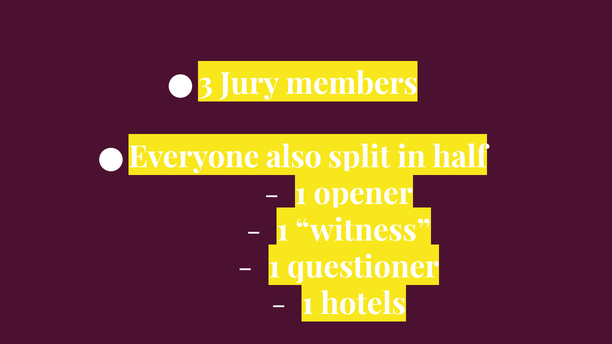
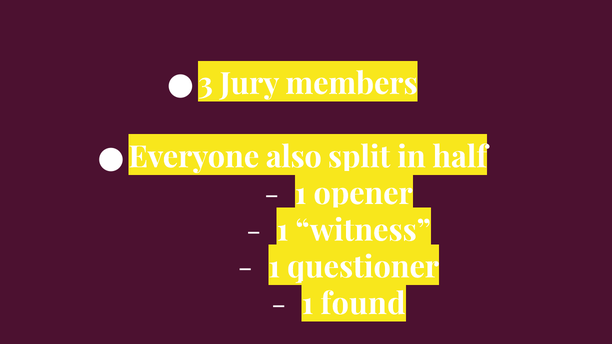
hotels: hotels -> found (363, 304)
